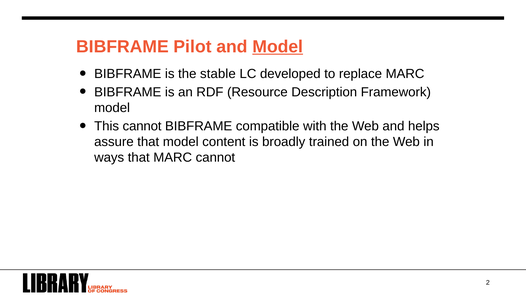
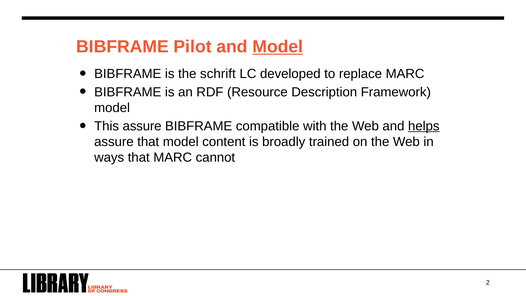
stable: stable -> schrift (218, 74)
This cannot: cannot -> assure (142, 126)
helps underline: none -> present (424, 126)
